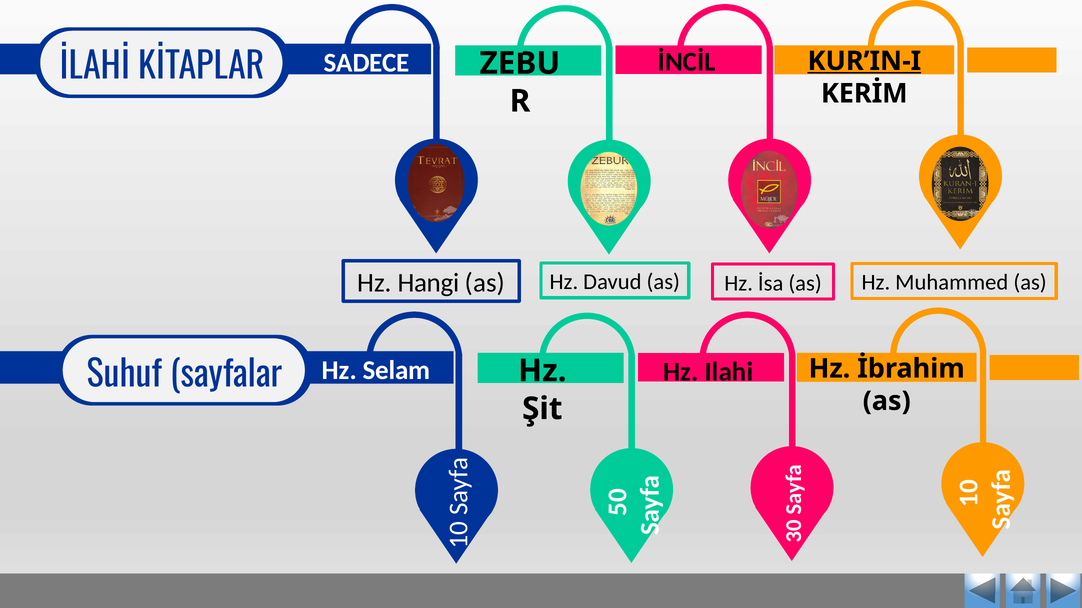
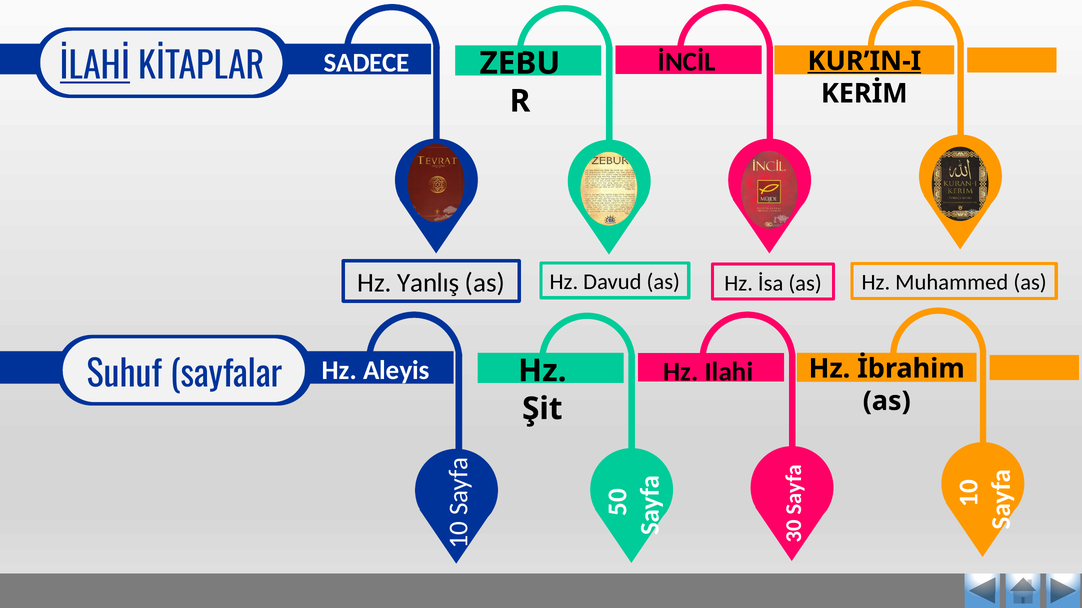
İLAHİ underline: none -> present (95, 67)
Hangi: Hangi -> Yanlış (428, 283)
Selam: Selam -> Aleyis (396, 371)
